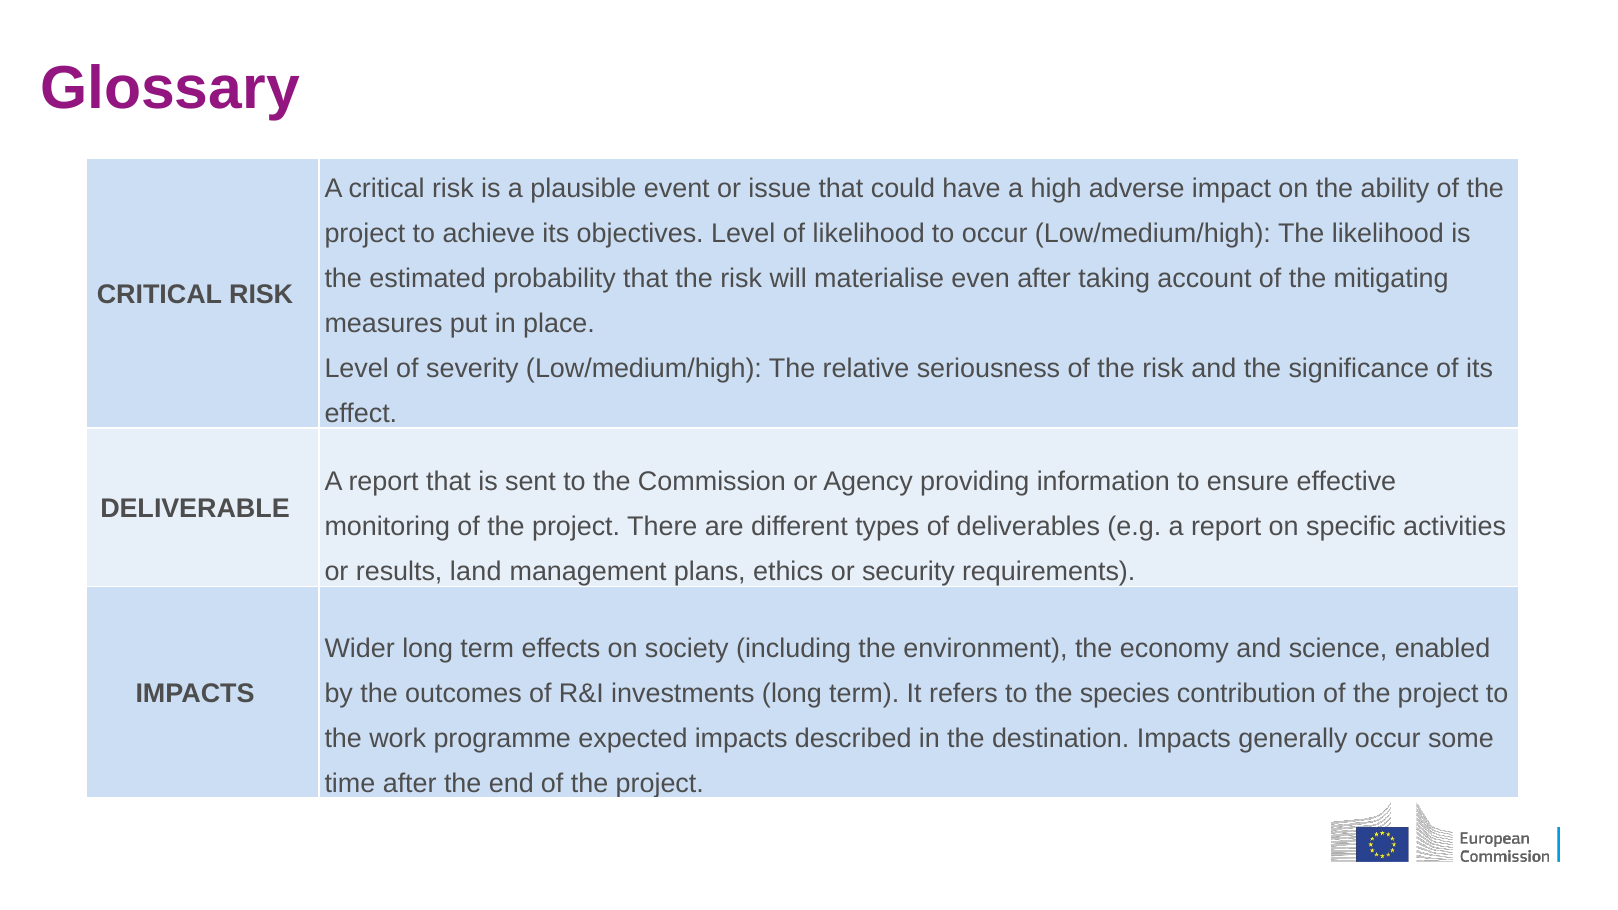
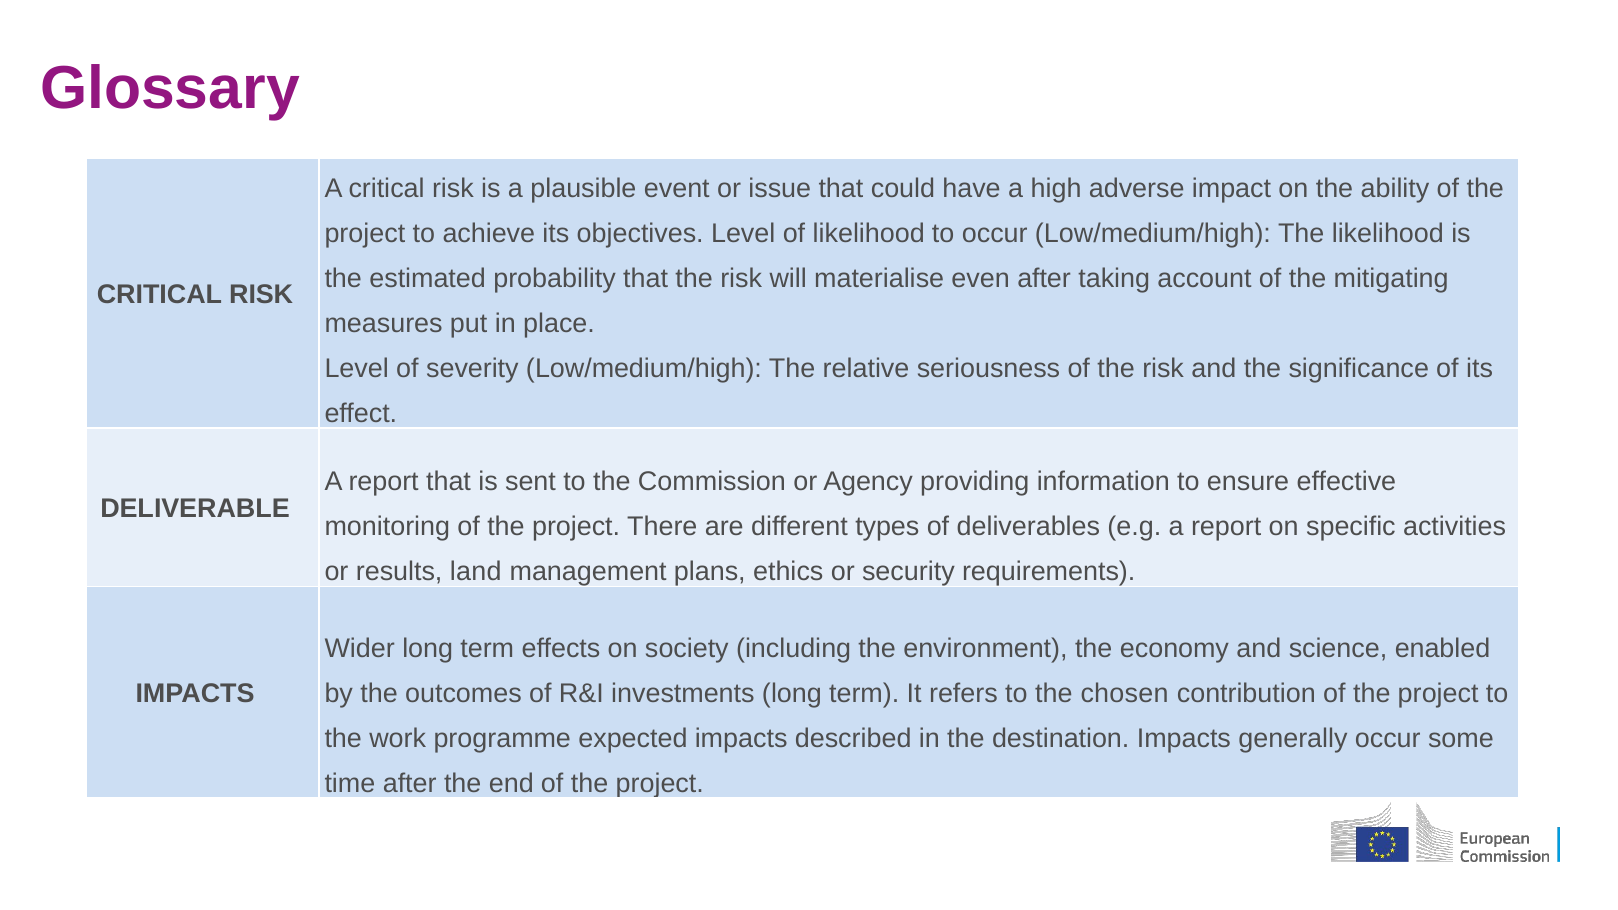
species: species -> chosen (1125, 693)
